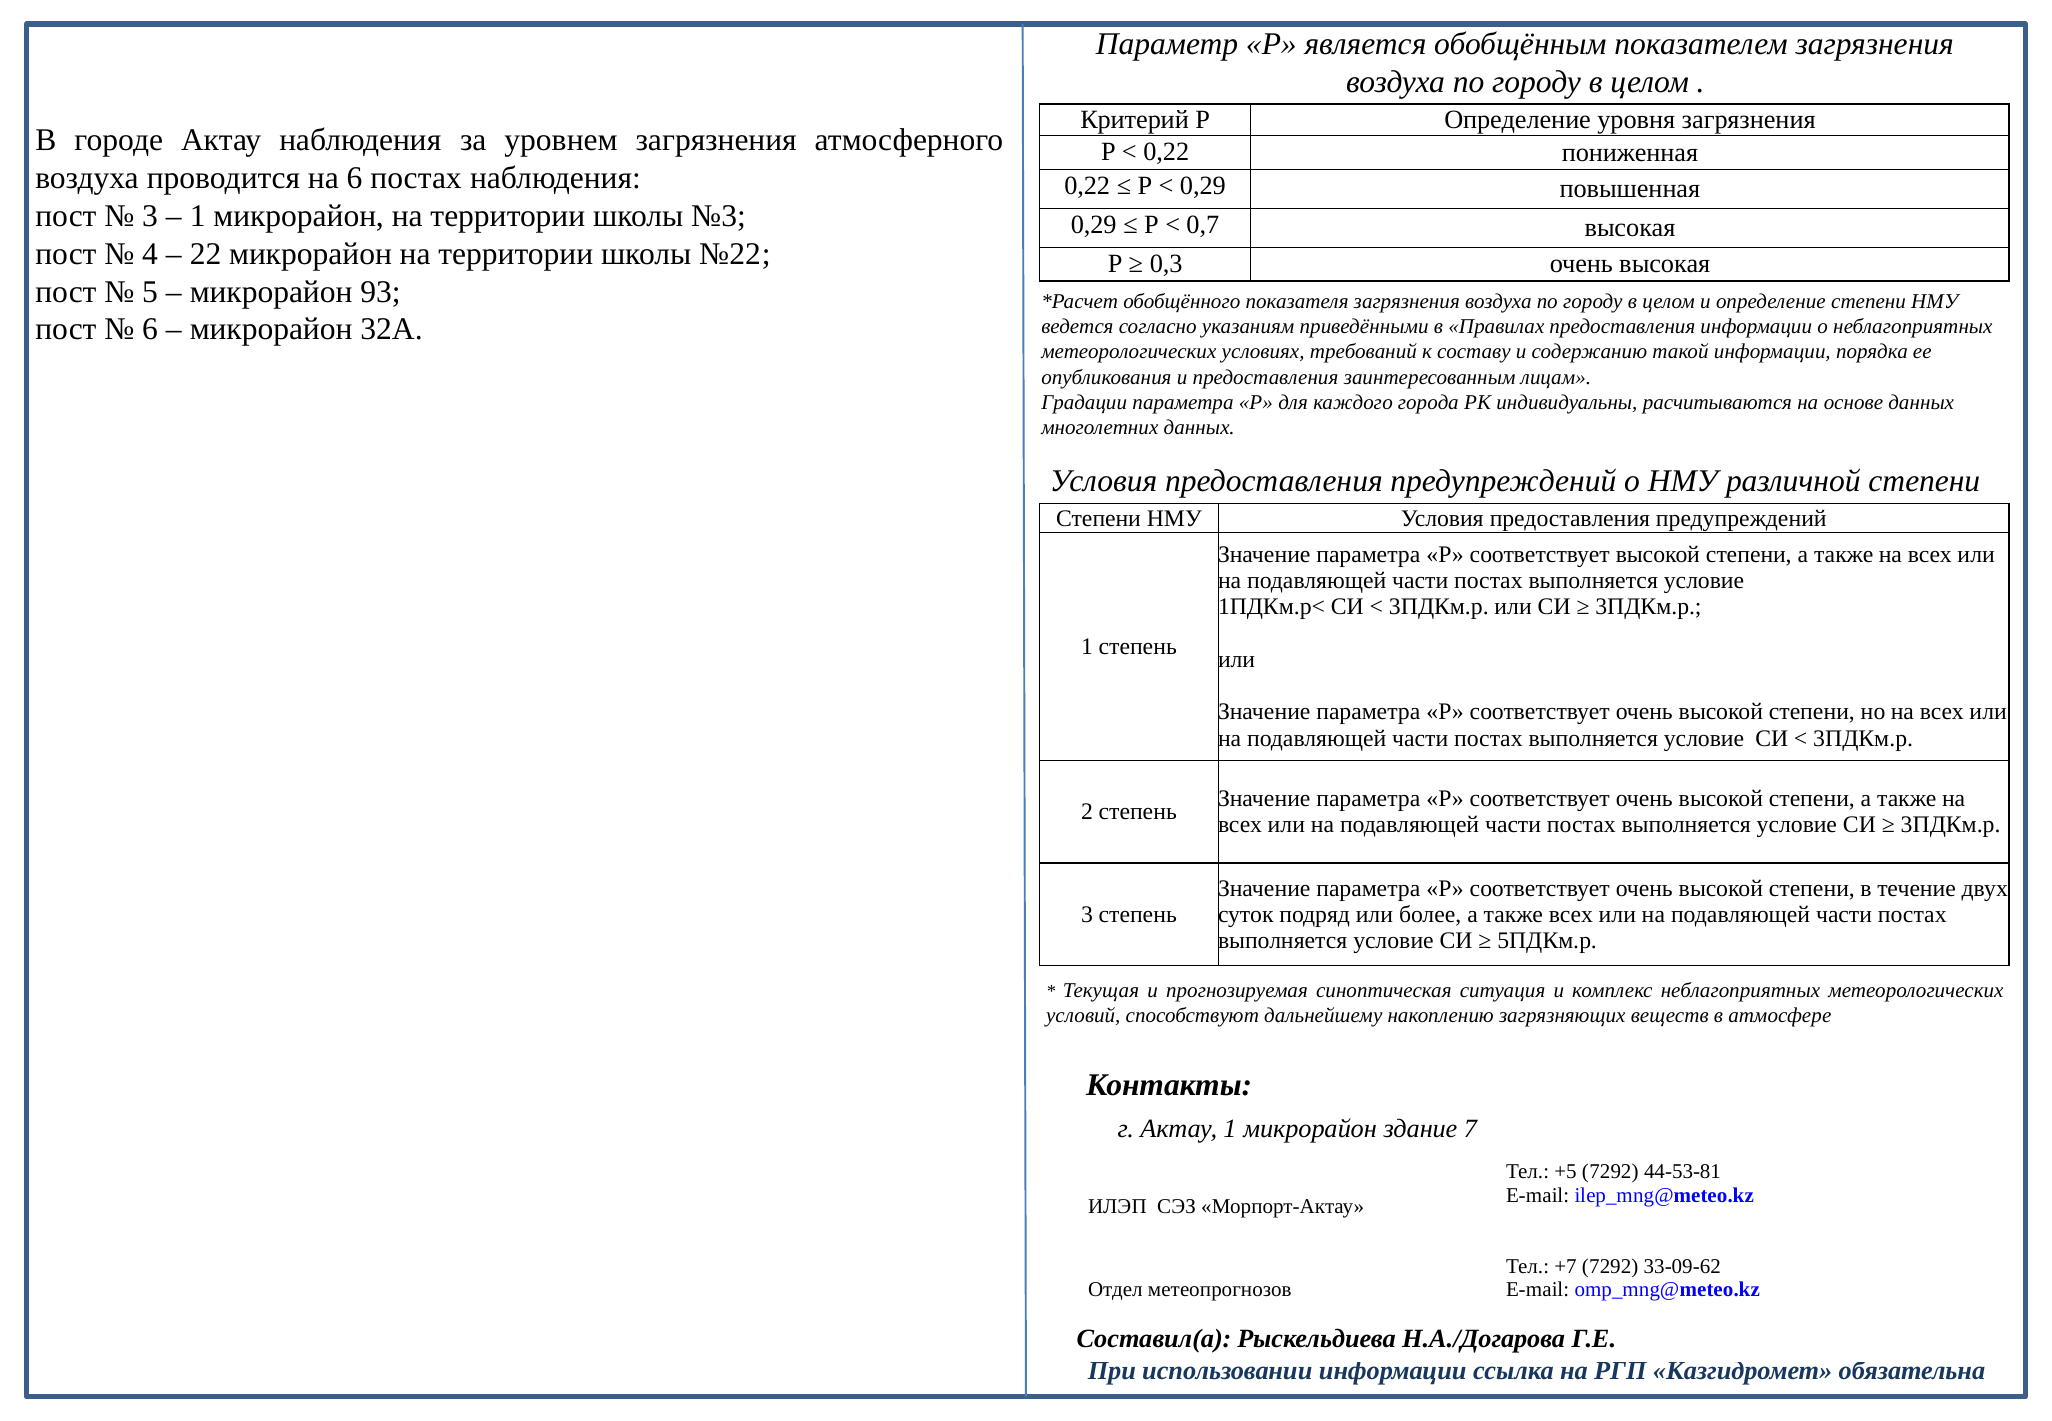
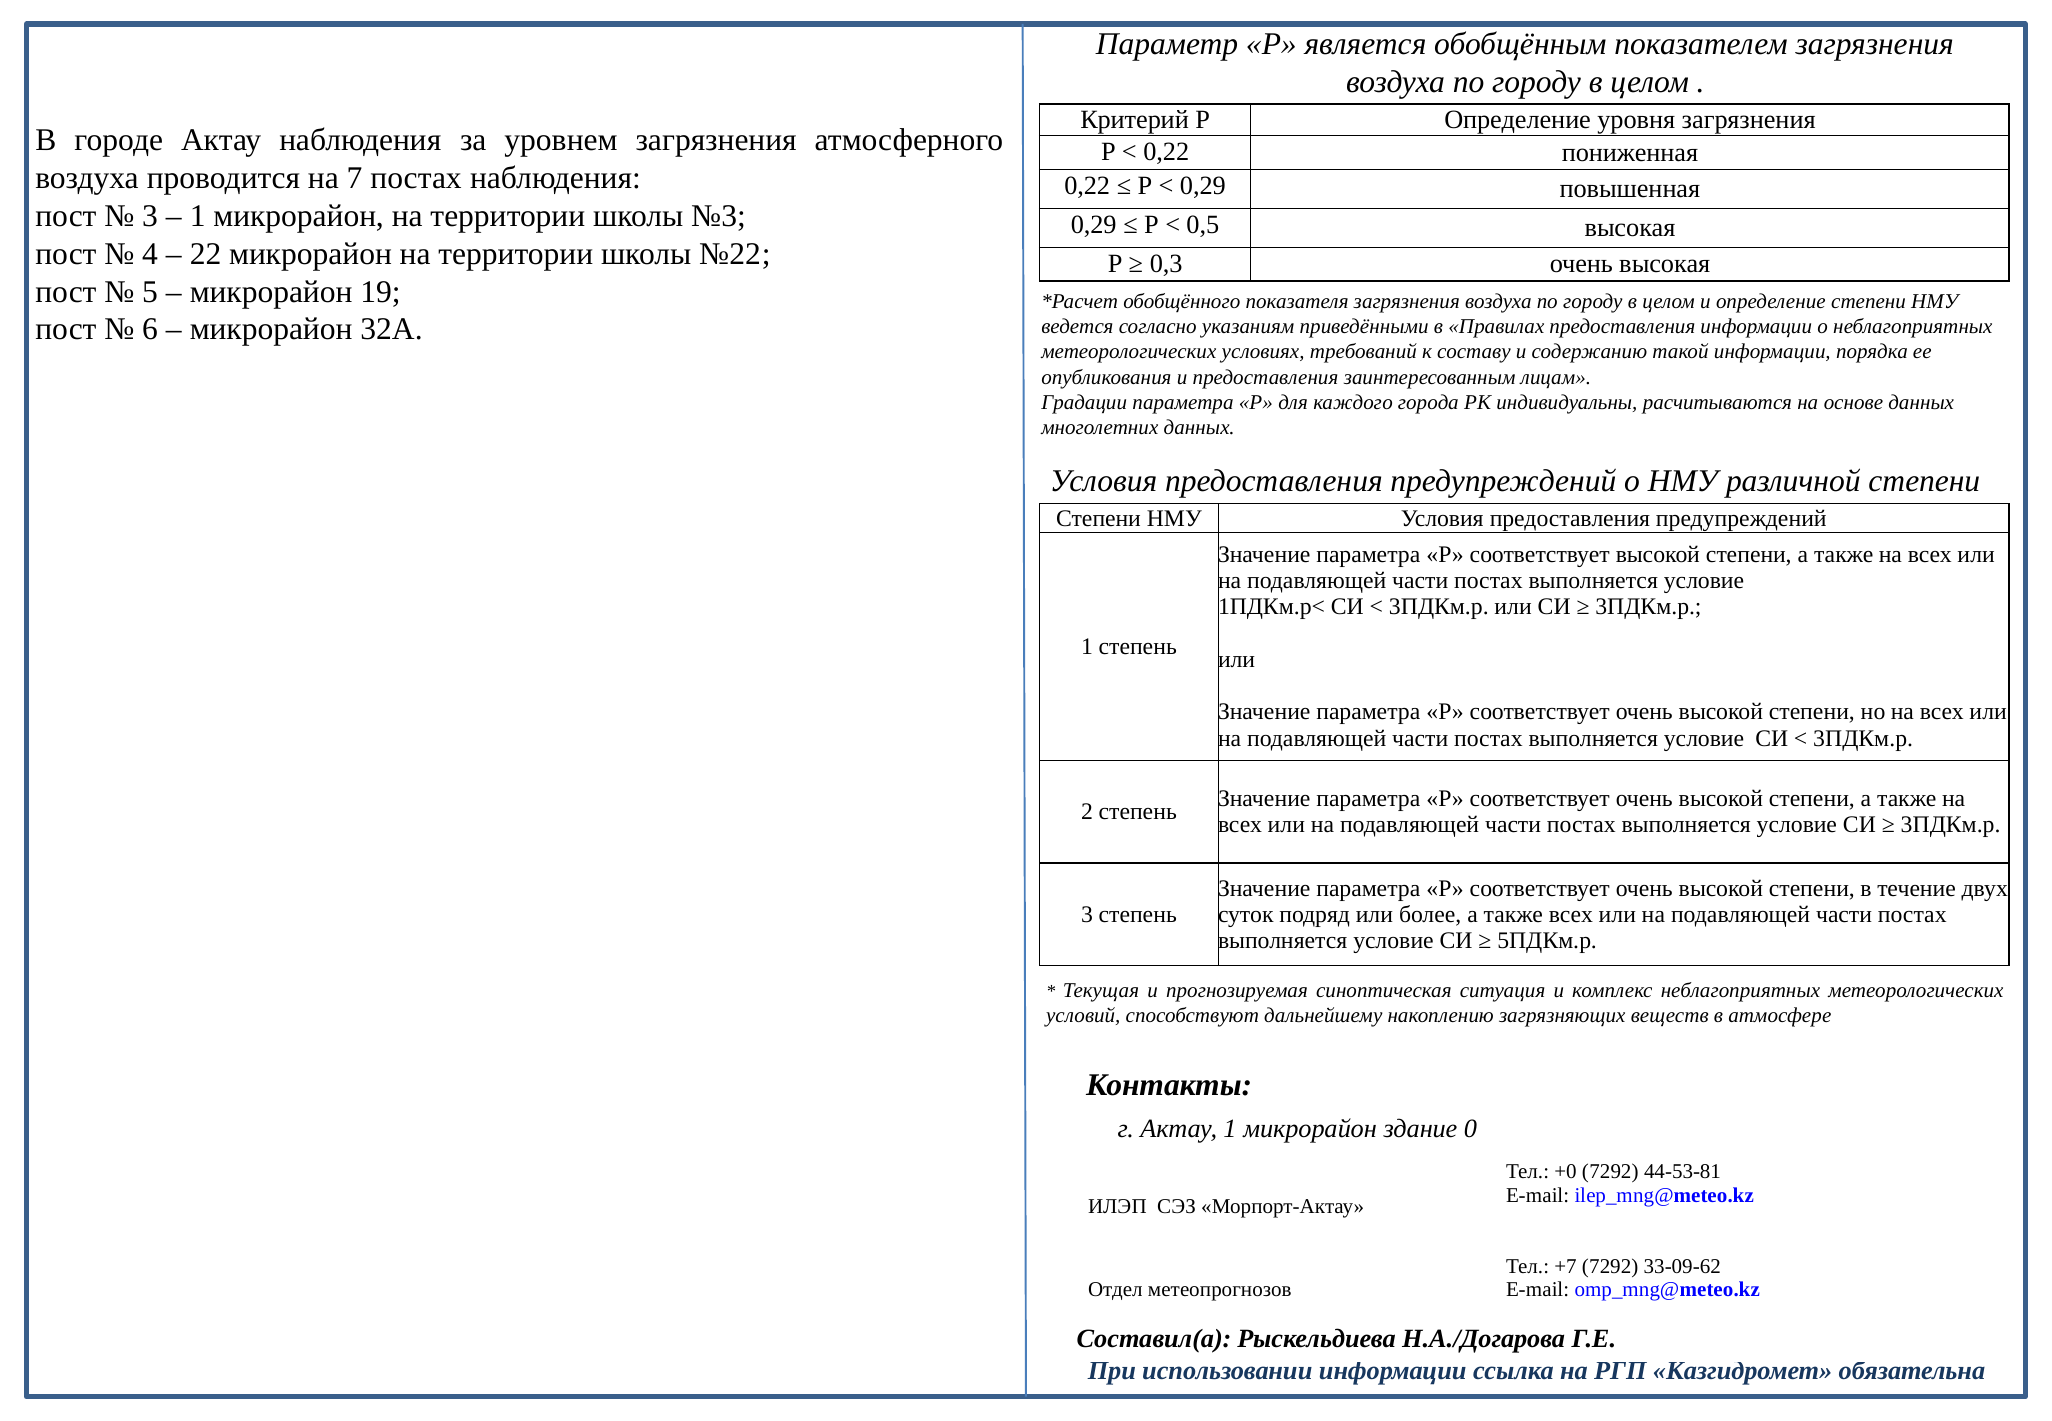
на 6: 6 -> 7 (355, 178)
0,7: 0,7 -> 0,5 (1203, 225)
93: 93 -> 19 (380, 292)
7: 7 -> 0 (1471, 1129)
+5: +5 -> +0 (1565, 1171)
